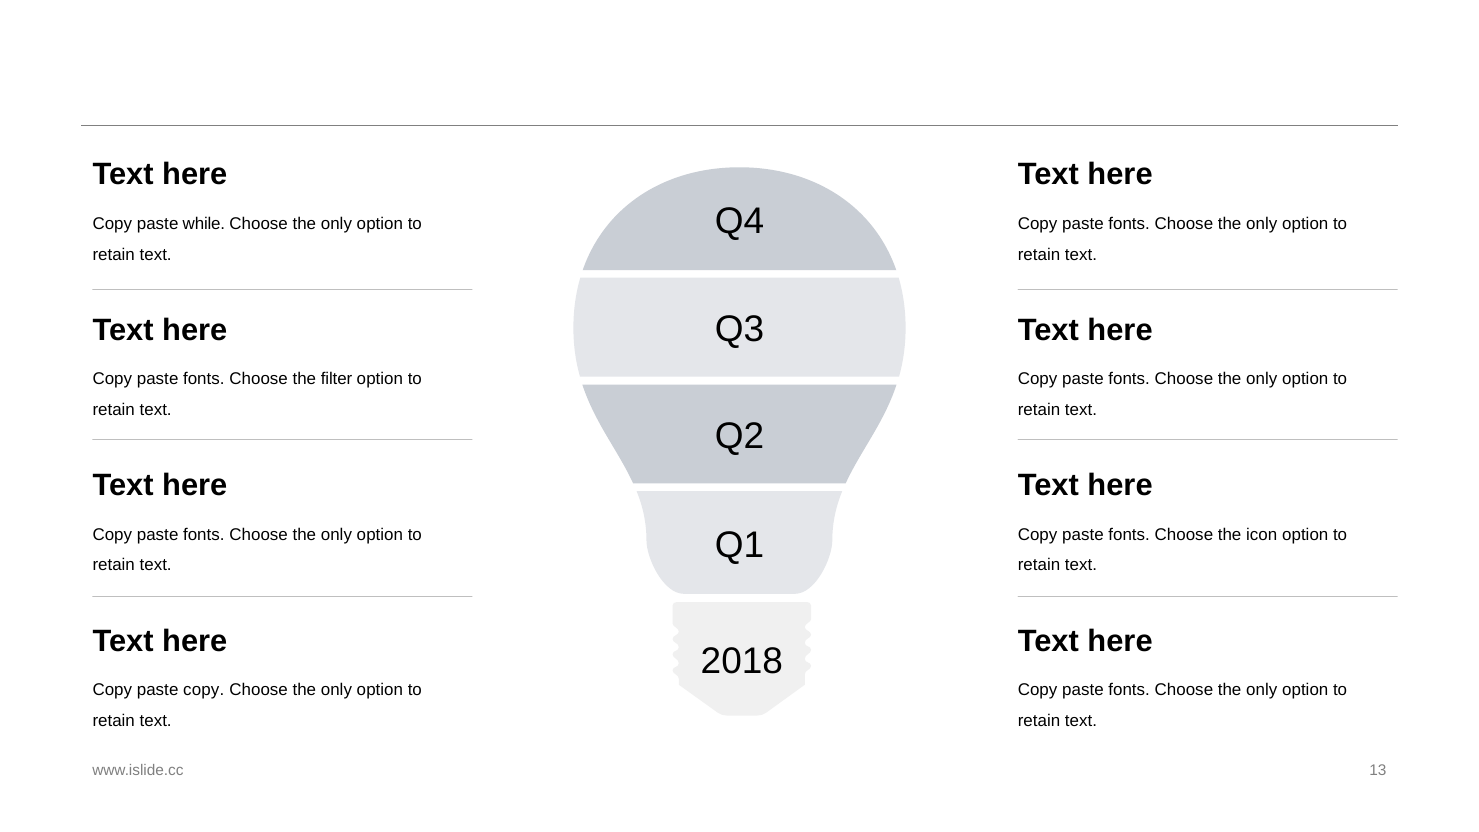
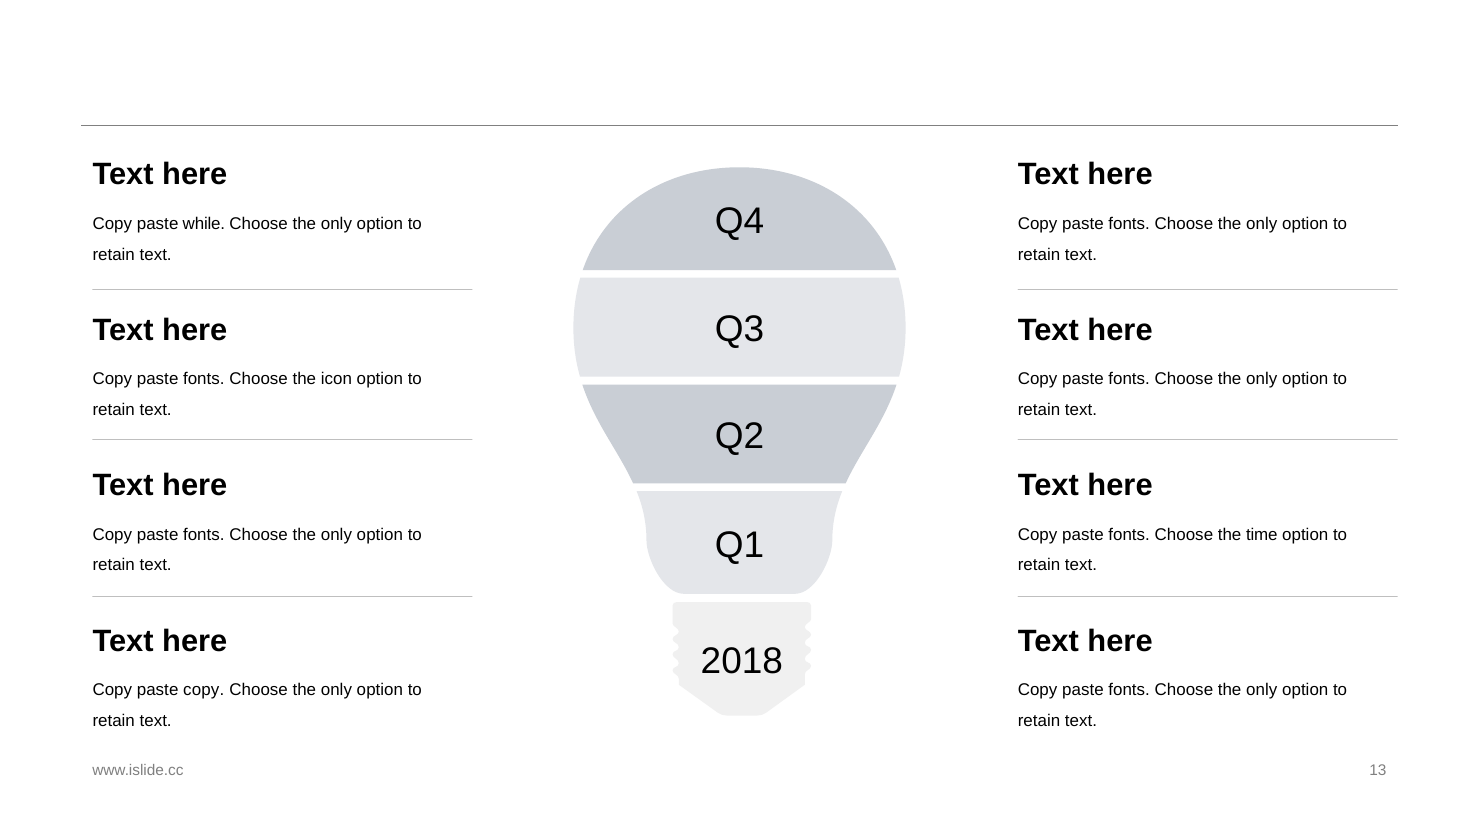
filter: filter -> icon (336, 379)
icon: icon -> time (1262, 535)
